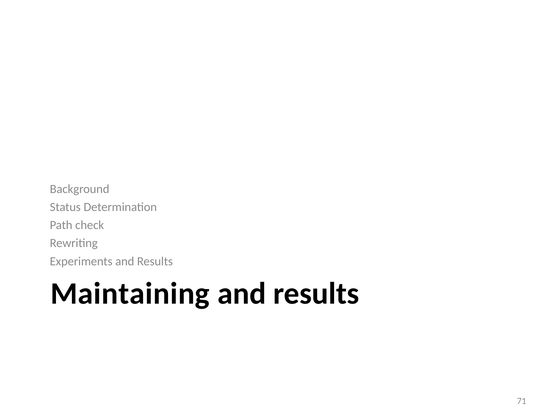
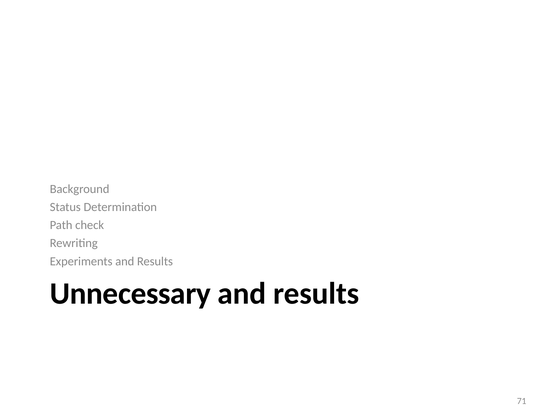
Maintaining: Maintaining -> Unnecessary (130, 294)
